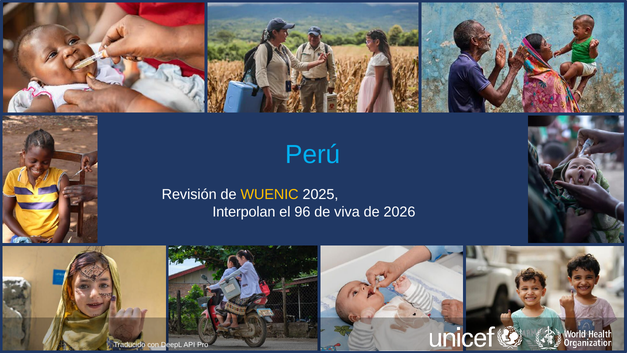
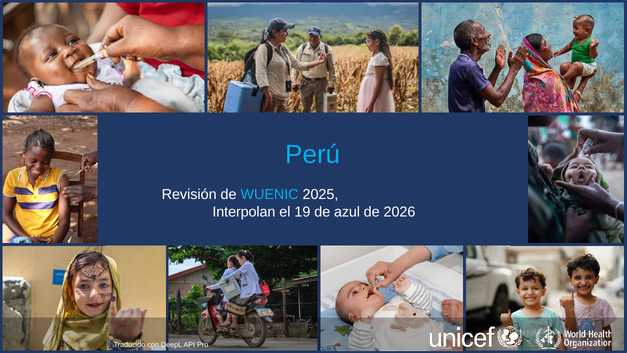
WUENIC colour: yellow -> light blue (270, 194)
96: 96 -> 19 (302, 212)
viva: viva -> azul (347, 212)
